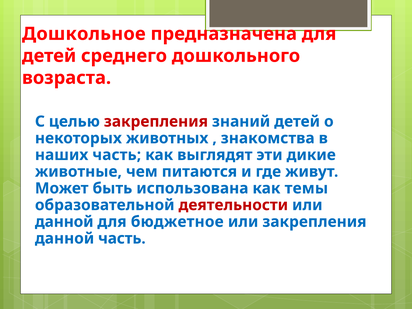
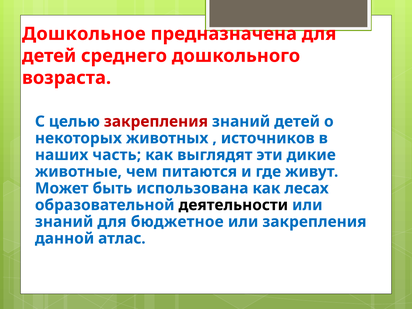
знакомства: знакомства -> источников (268, 138)
темы: темы -> лесах (307, 188)
деятельности colour: red -> black (233, 205)
данной: данной -> знаний (64, 222)
данной часть: часть -> атлас (122, 238)
